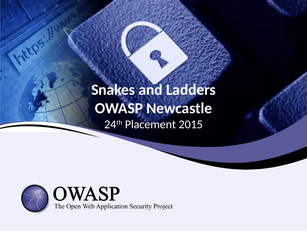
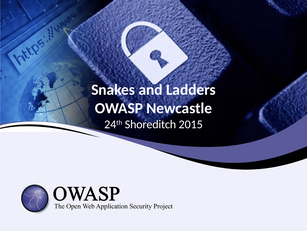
Placement: Placement -> Shoreditch (150, 124)
